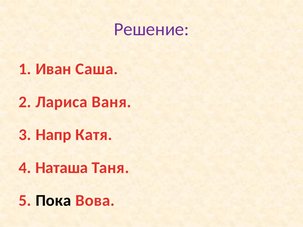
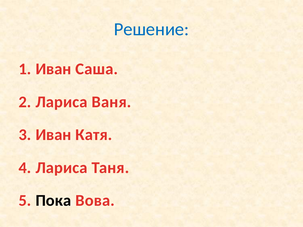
Решение colour: purple -> blue (151, 29)
Напр: Напр -> Иван (53, 135)
Наташа: Наташа -> Лариса (62, 168)
